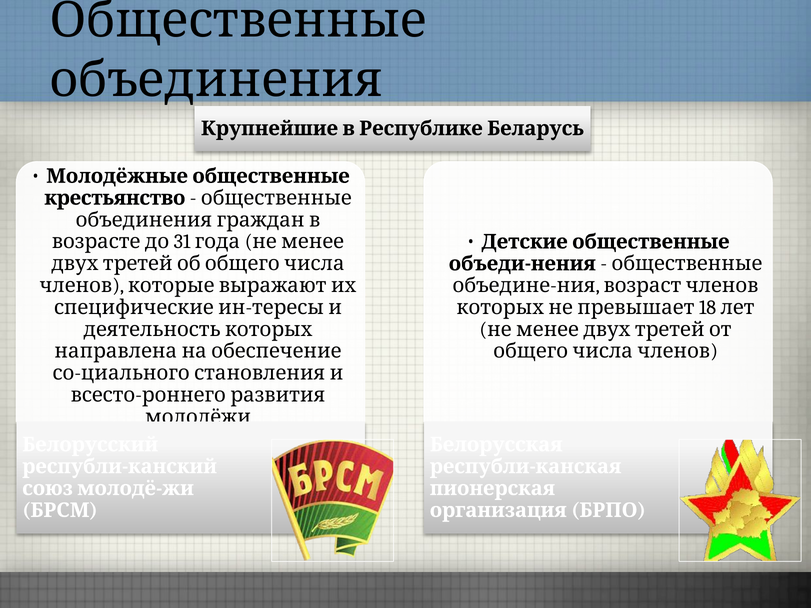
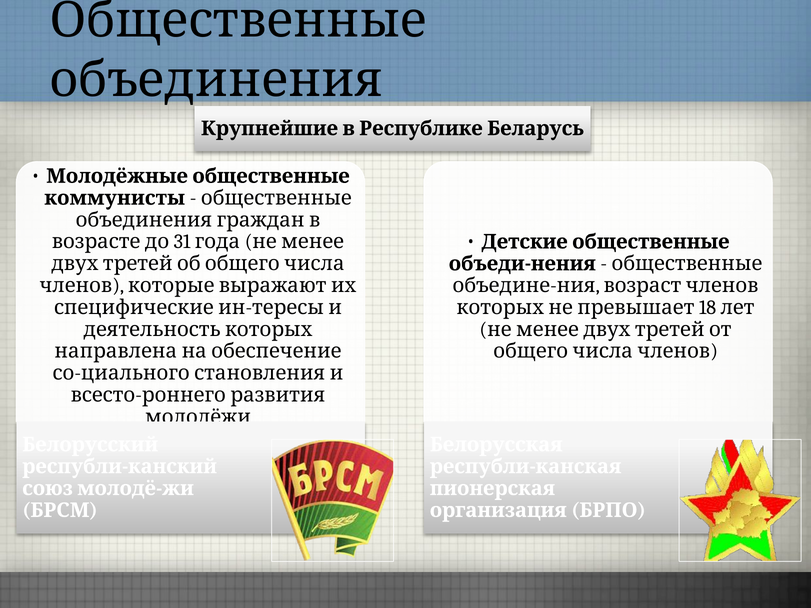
крестьянство: крестьянство -> коммунисты (115, 198)
